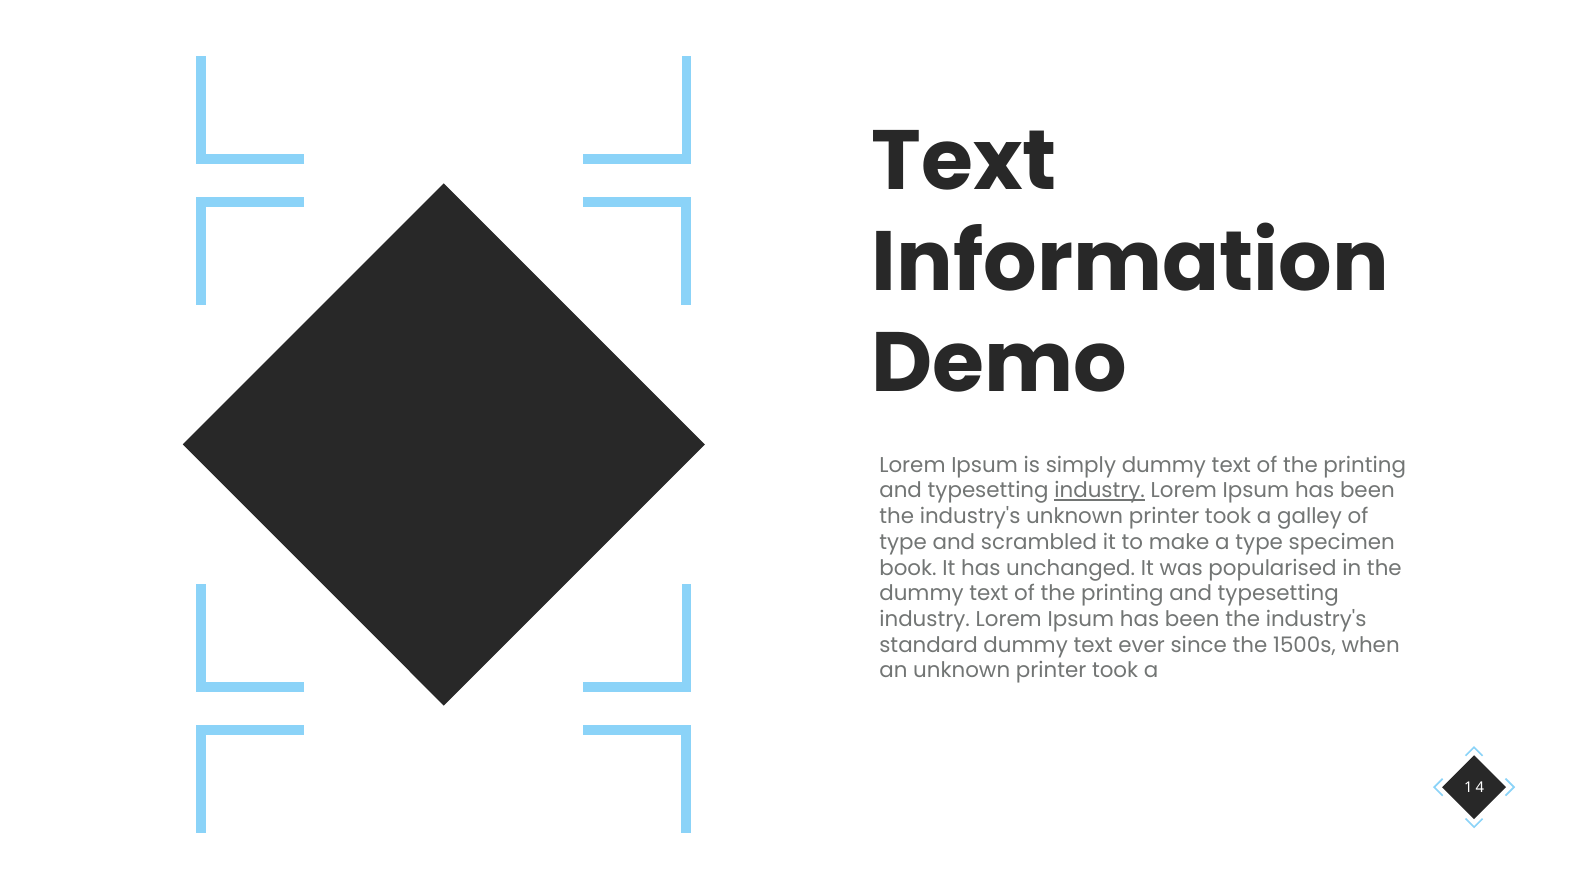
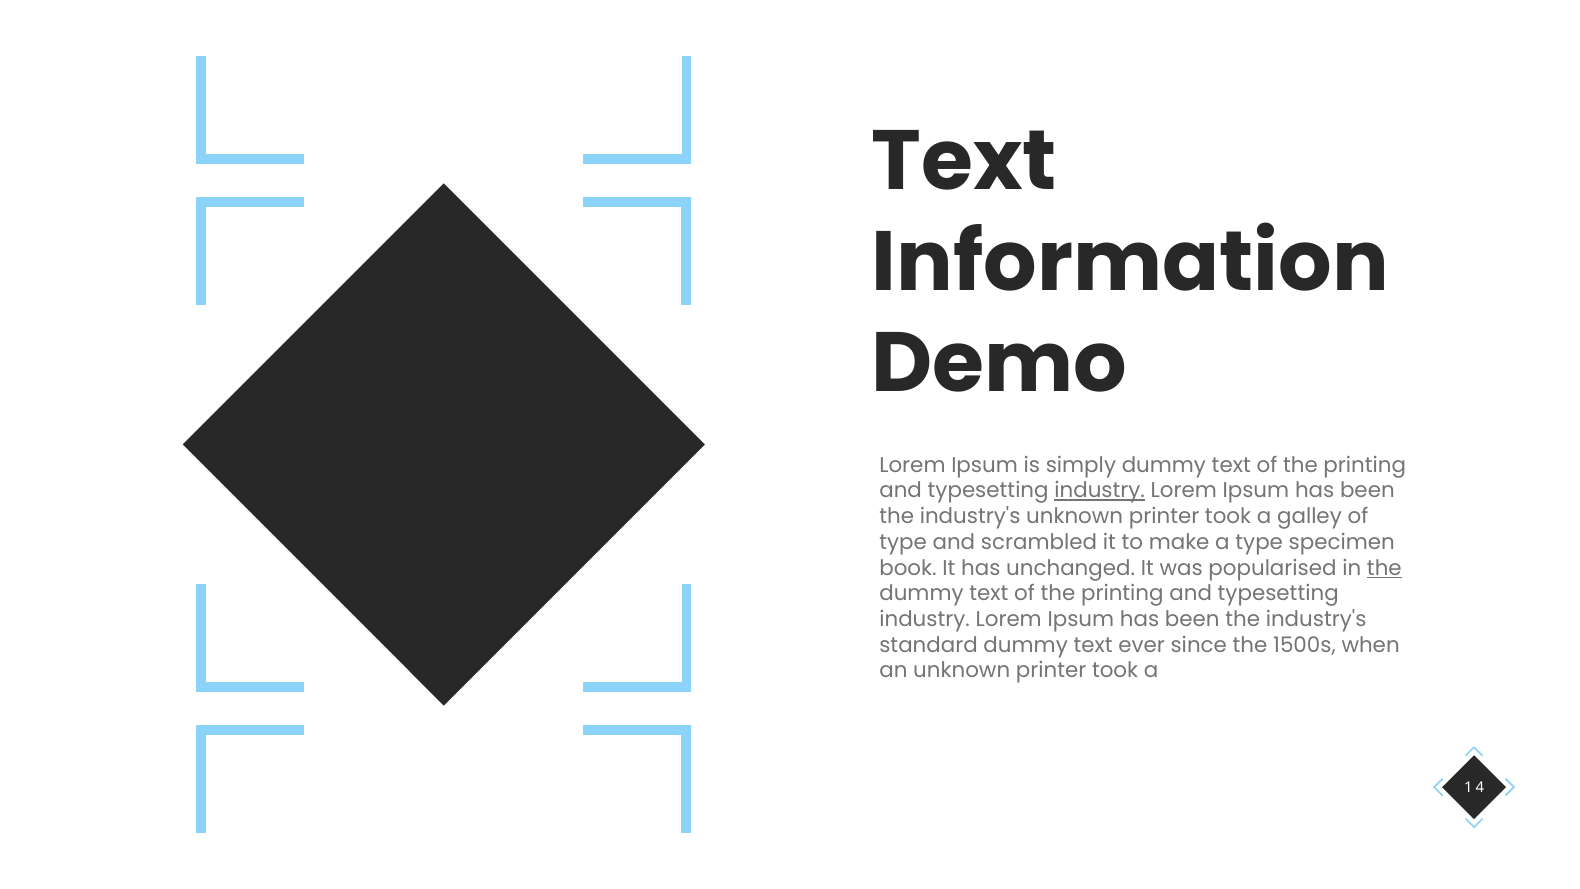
the underline: none -> present (1384, 568)
